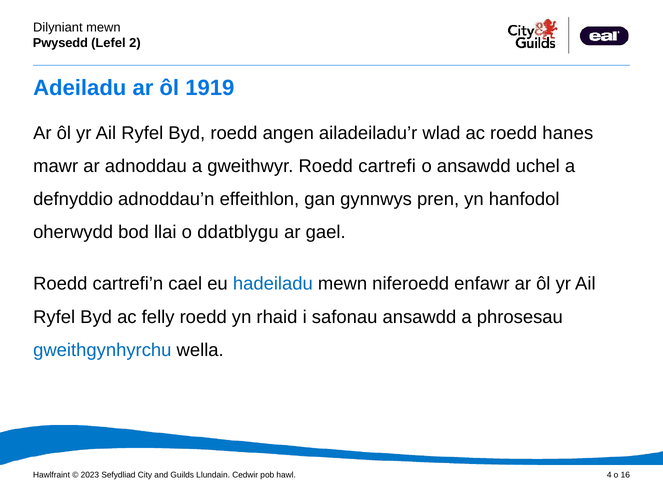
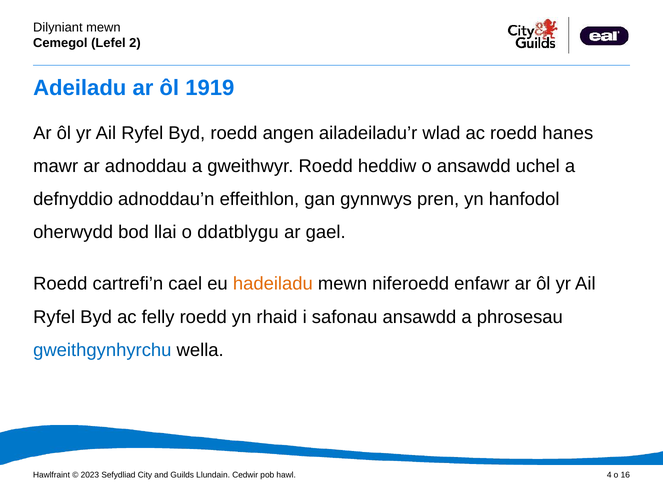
Pwysedd: Pwysedd -> Cemegol (60, 43)
cartrefi: cartrefi -> heddiw (387, 166)
hadeiladu colour: blue -> orange (273, 284)
